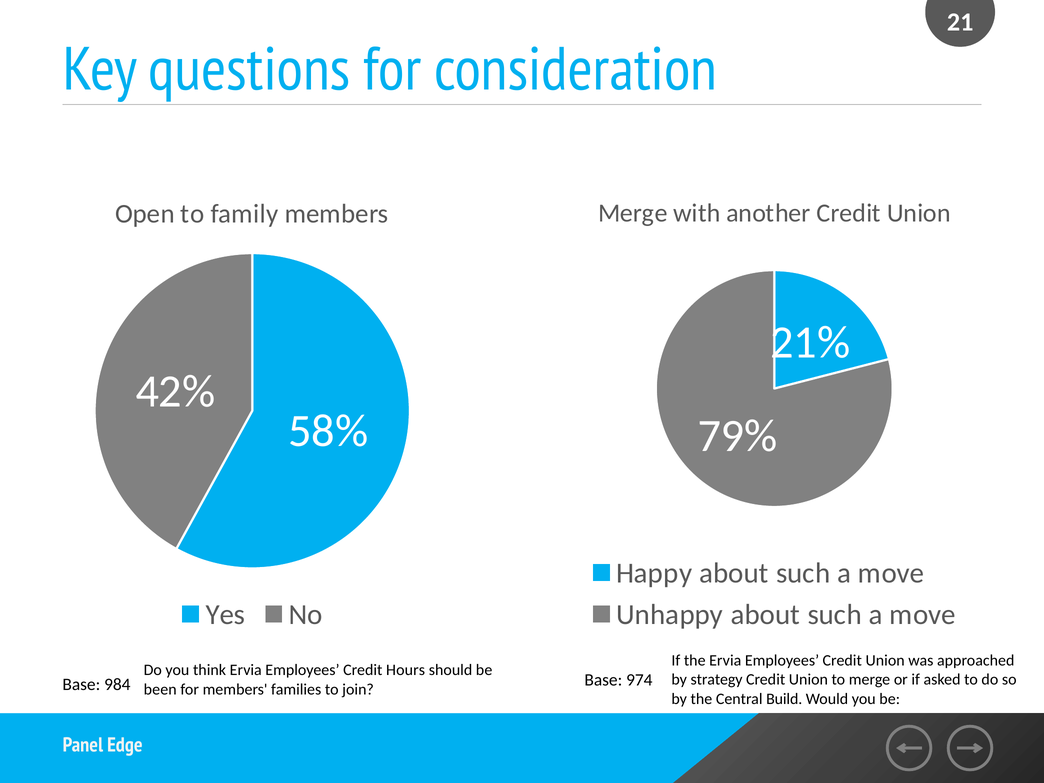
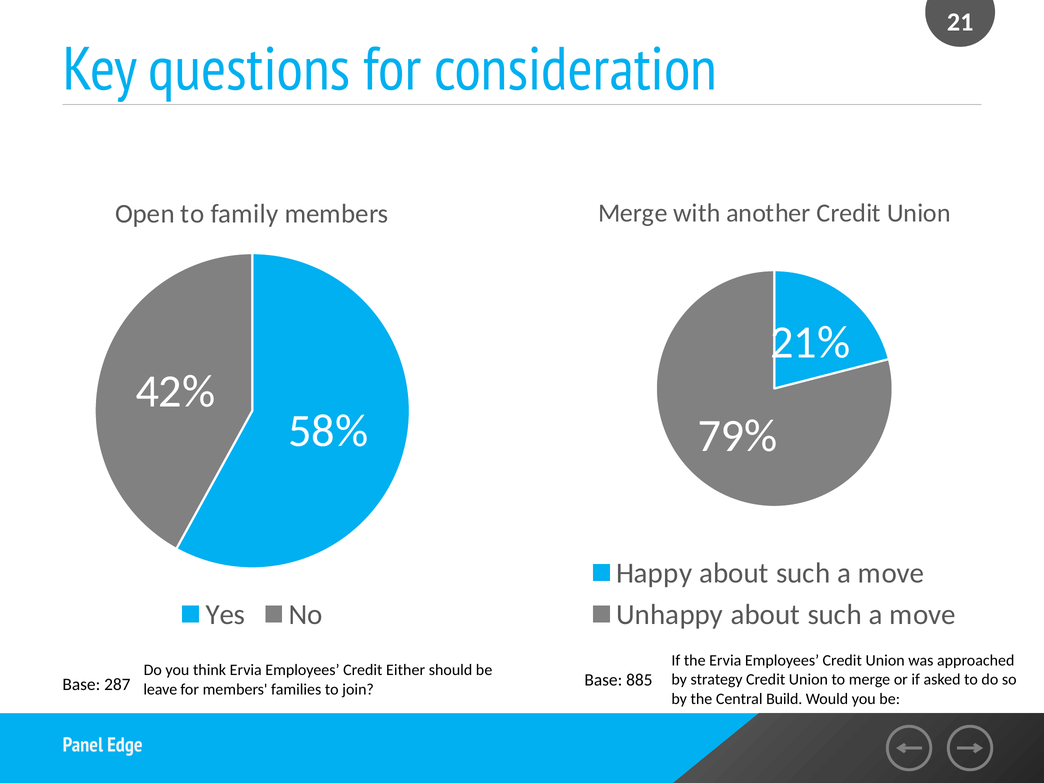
Hours: Hours -> Either (406, 670)
984: 984 -> 287 (117, 685)
974: 974 -> 885 (639, 680)
been: been -> leave (160, 689)
